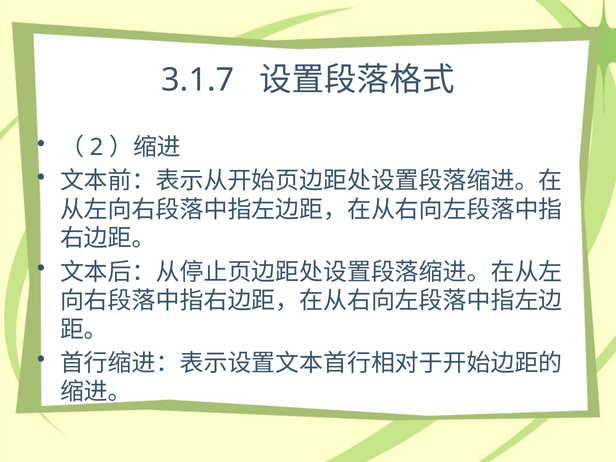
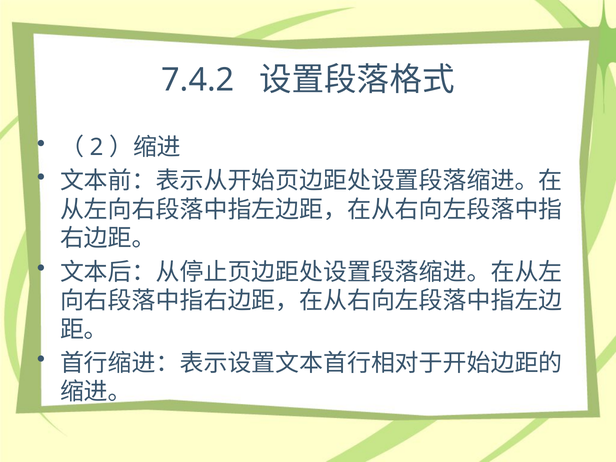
3.1.7: 3.1.7 -> 7.4.2 (198, 80)
